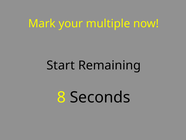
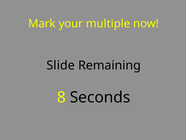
Start: Start -> Slide (61, 65)
